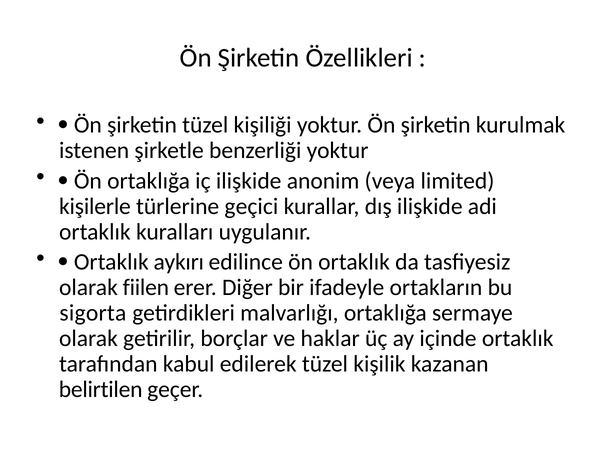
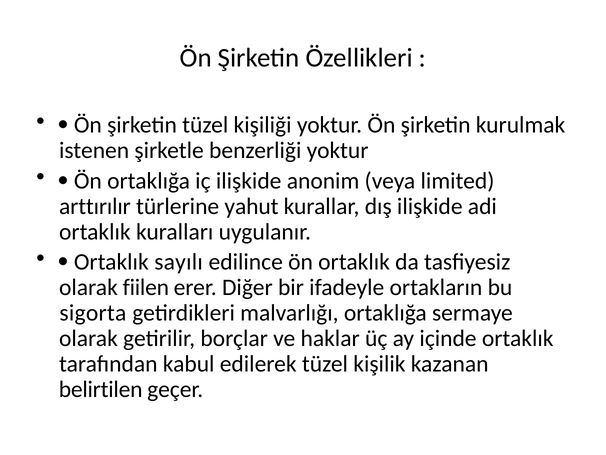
kişilerle: kişilerle -> arttırılır (95, 206)
geçici: geçici -> yahut (252, 206)
aykırı: aykırı -> sayılı (179, 262)
